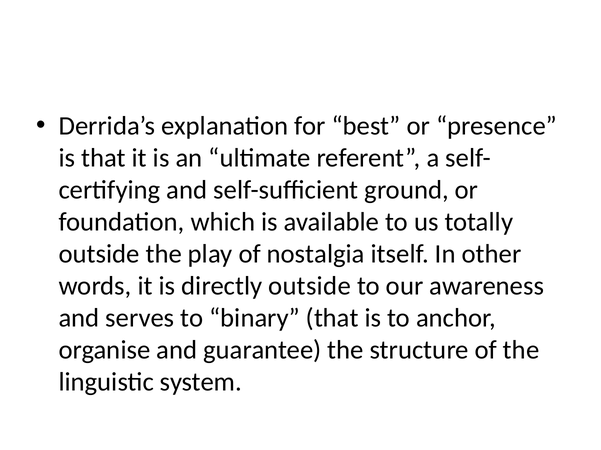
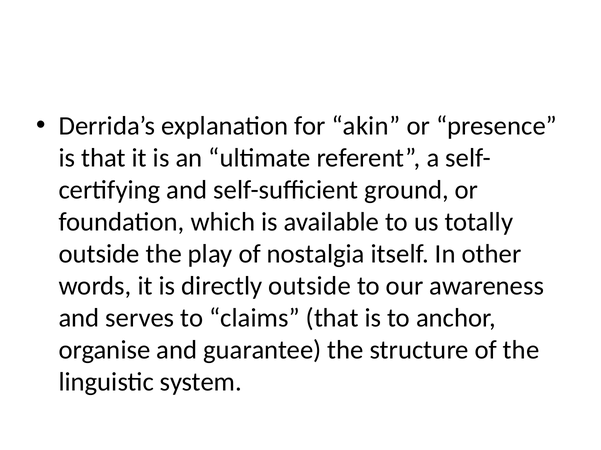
best: best -> akin (366, 126)
binary: binary -> claims (255, 319)
